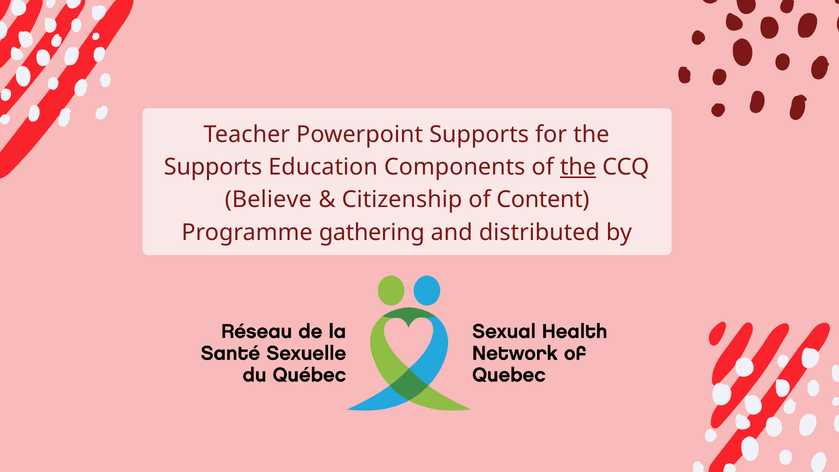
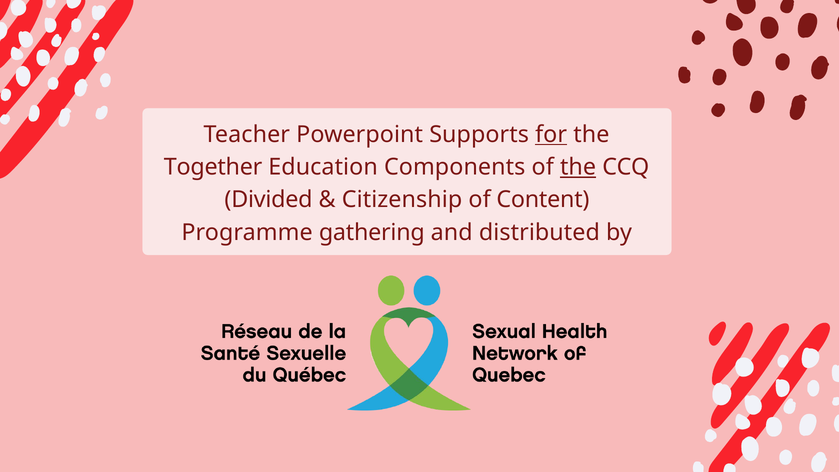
for underline: none -> present (551, 134)
Supports: Supports -> Together (213, 167)
Believe: Believe -> Divided (269, 200)
